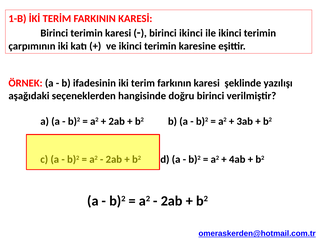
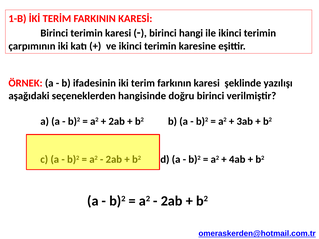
birinci ikinci: ikinci -> hangi (191, 33)
